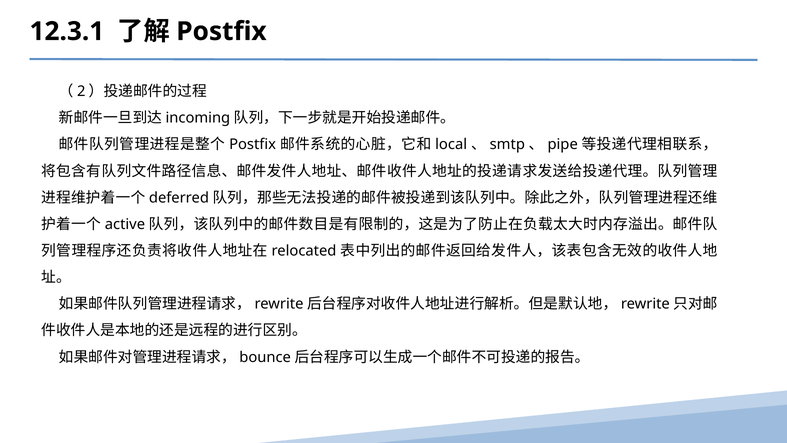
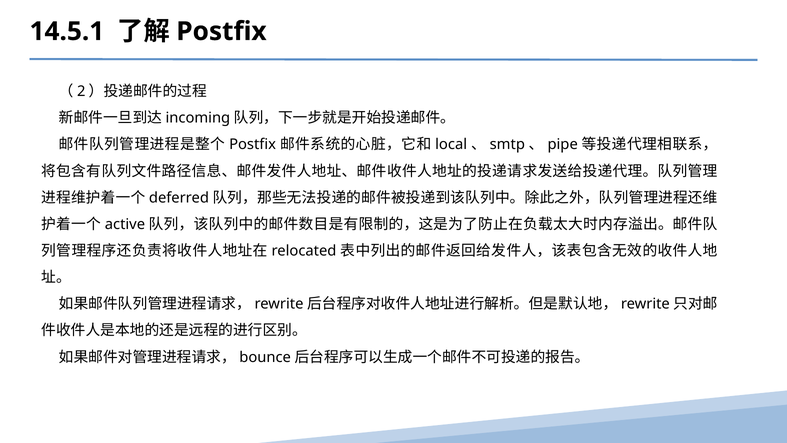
12.3.1: 12.3.1 -> 14.5.1 (67, 31)
